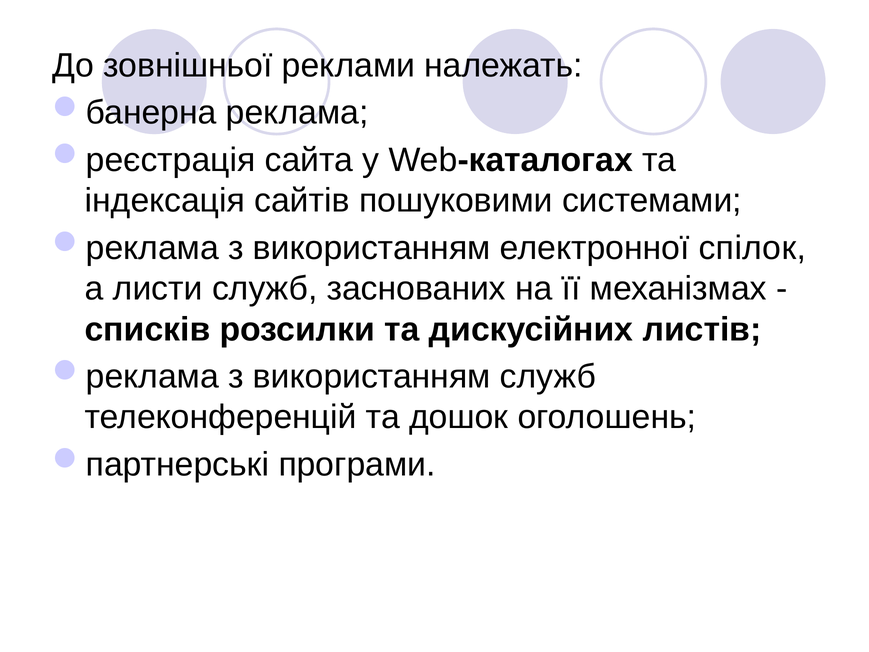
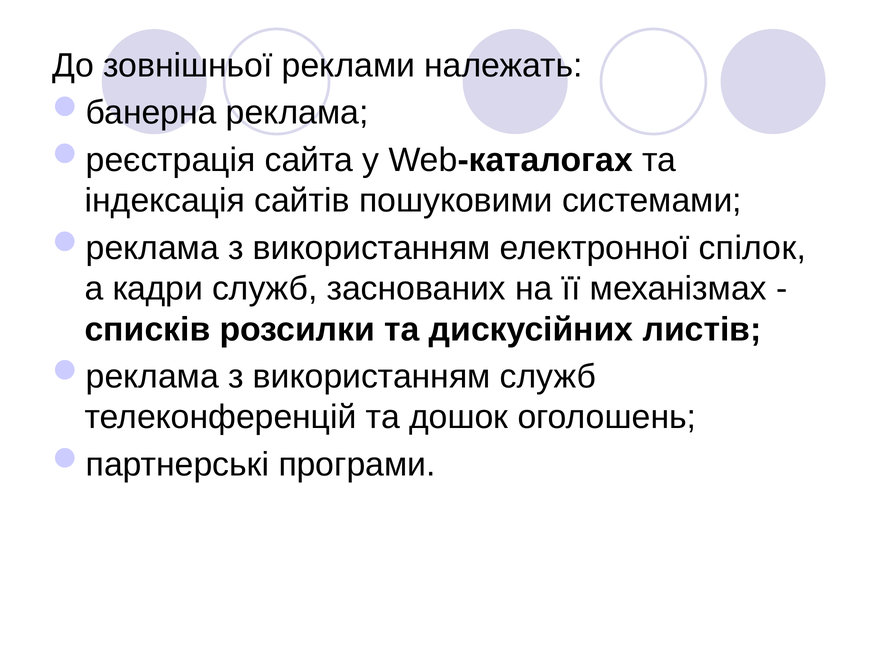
листи: листи -> кадри (158, 289)
